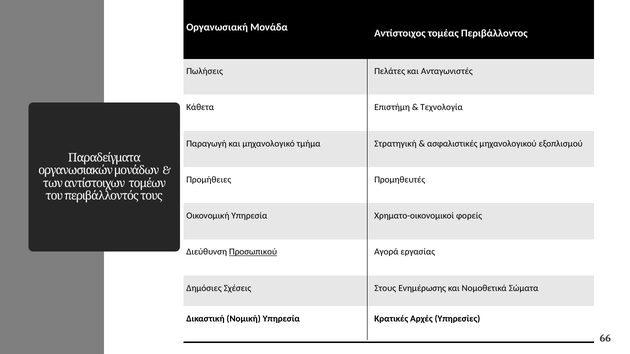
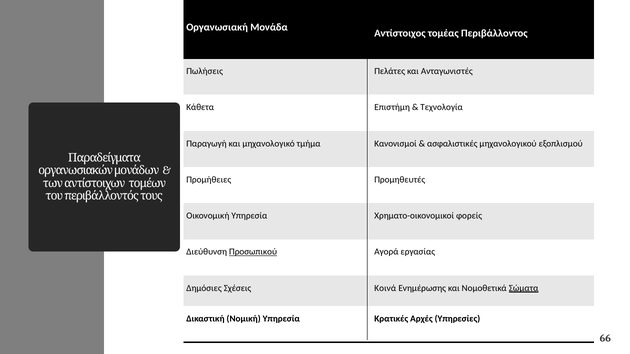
Στρατηγική: Στρατηγική -> Κανονισμοί (396, 144)
Στους: Στους -> Κοινά (385, 288)
Σώματα underline: none -> present (524, 288)
